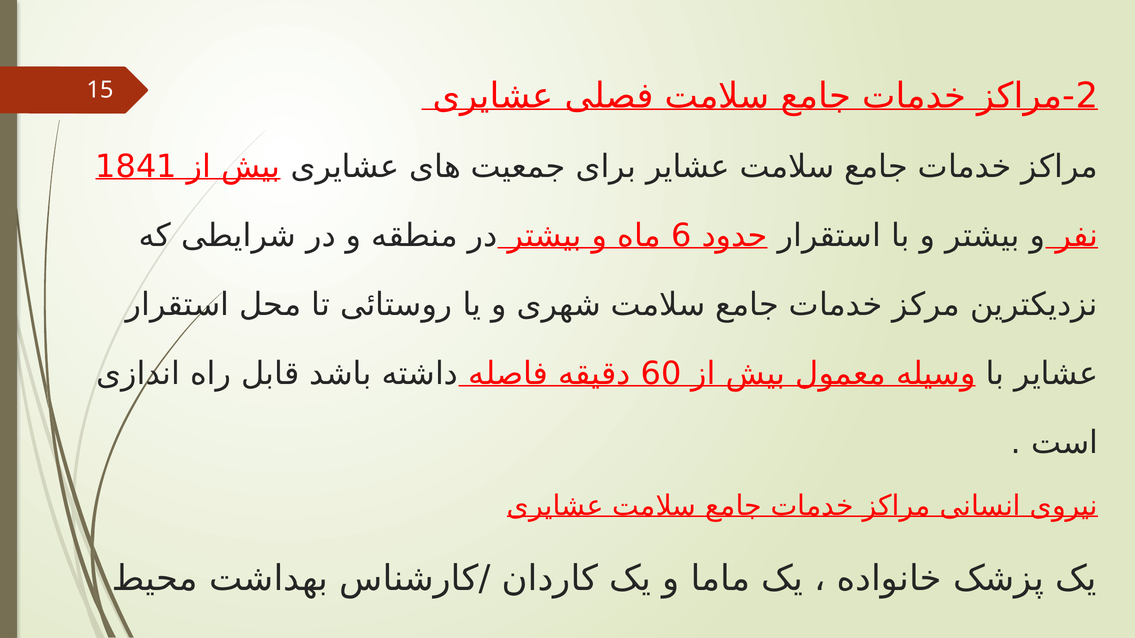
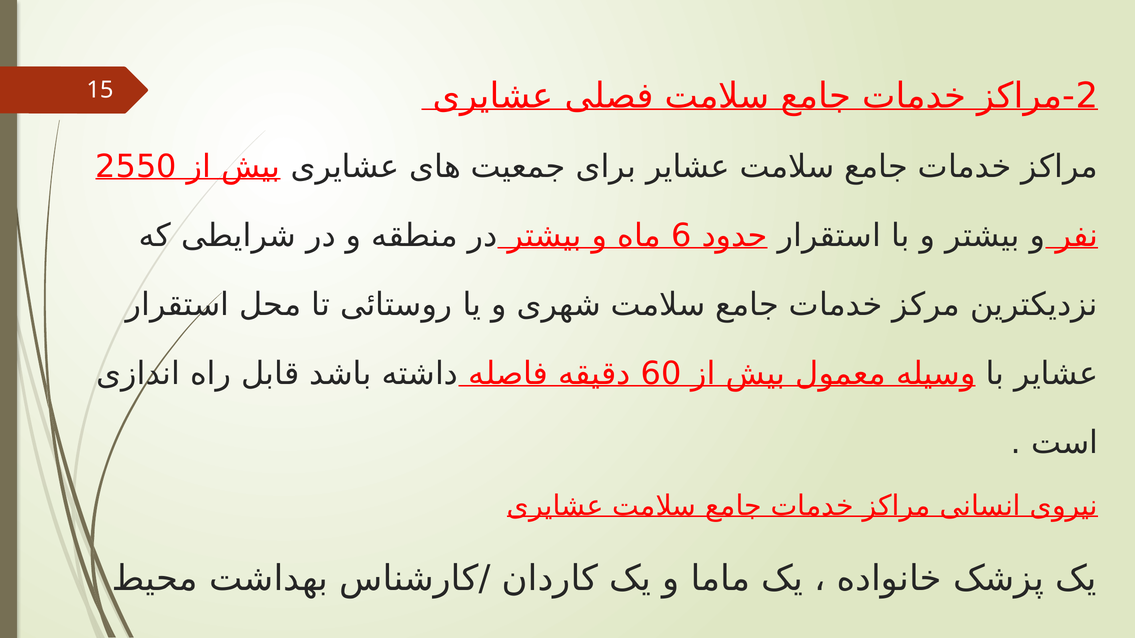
1841: 1841 -> 2550 (136, 167)
